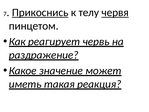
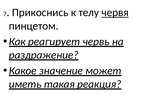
Прикоснись underline: present -> none (40, 12)
